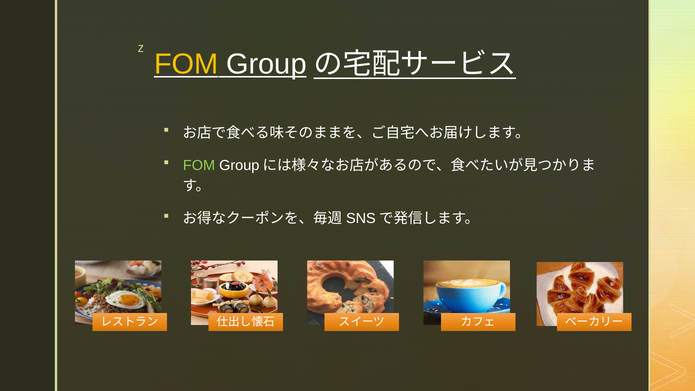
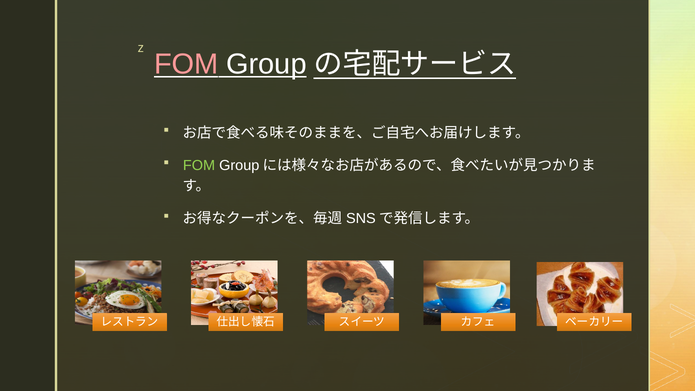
FOM colour: yellow -> pink (186, 64)
